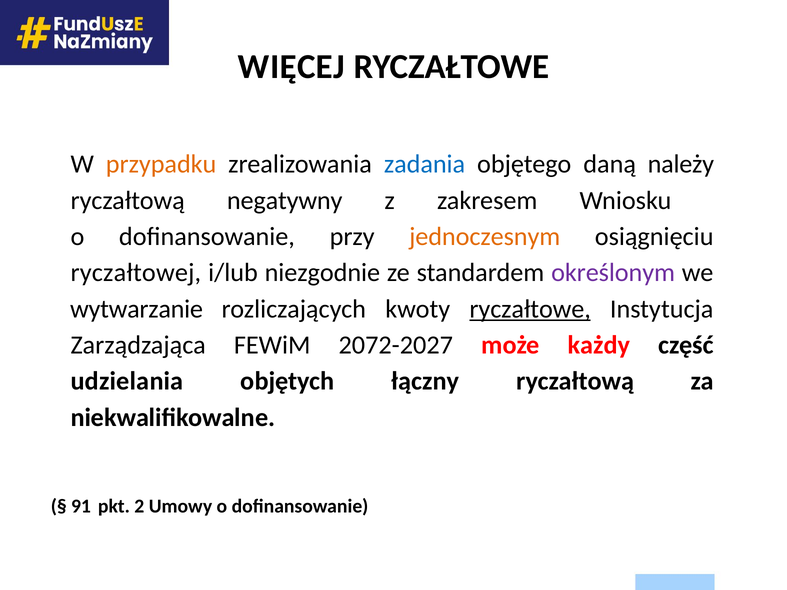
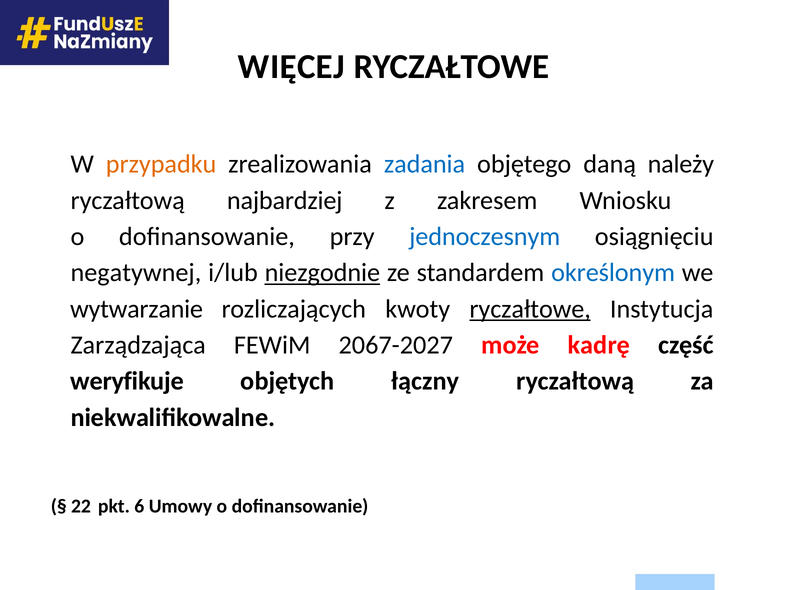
negatywny: negatywny -> najbardziej (285, 201)
jednoczesnym colour: orange -> blue (485, 237)
ryczałtowej: ryczałtowej -> negatywnej (136, 273)
niezgodnie underline: none -> present (322, 273)
określonym colour: purple -> blue (613, 273)
2072-2027: 2072-2027 -> 2067-2027 (396, 345)
każdy: każdy -> kadrę (599, 345)
udzielania: udzielania -> weryfikuje (127, 381)
91: 91 -> 22 (81, 506)
2: 2 -> 6 (139, 506)
